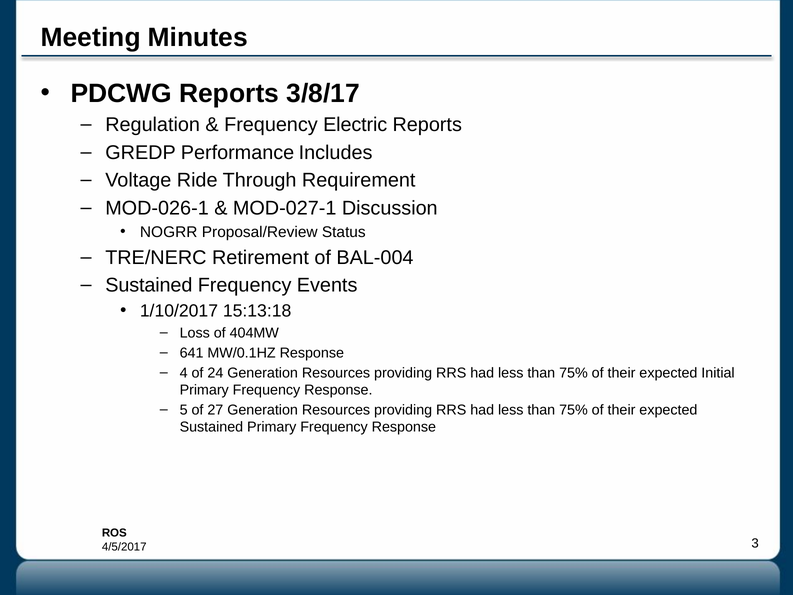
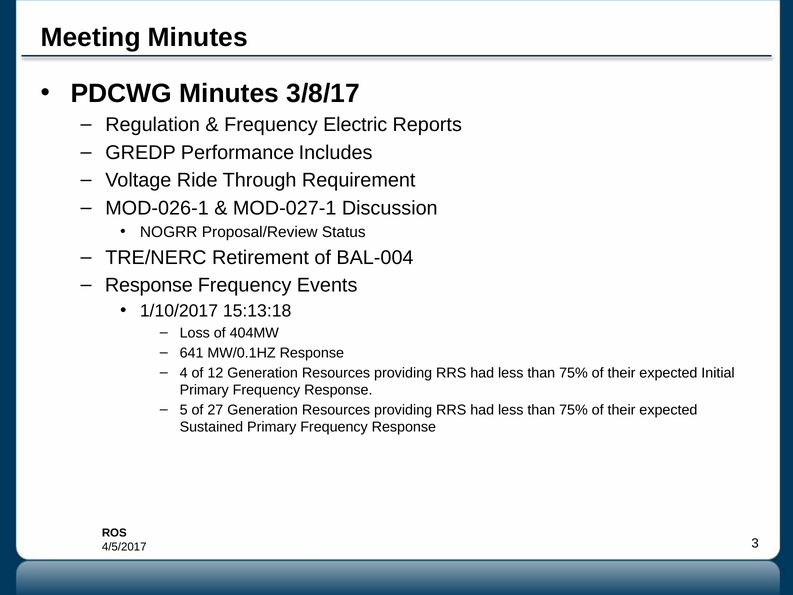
PDCWG Reports: Reports -> Minutes (229, 94)
Sustained: Sustained -> Response (149, 285)
24: 24 -> 12 (215, 373)
